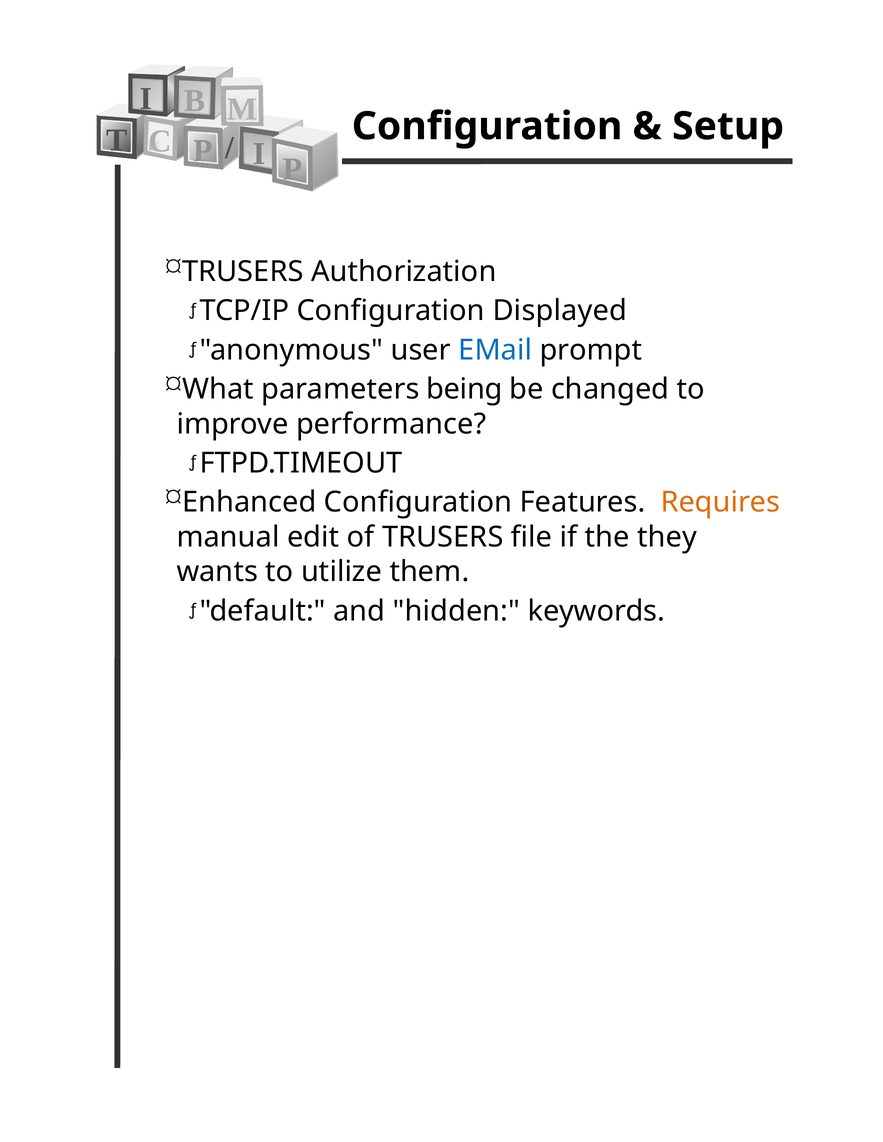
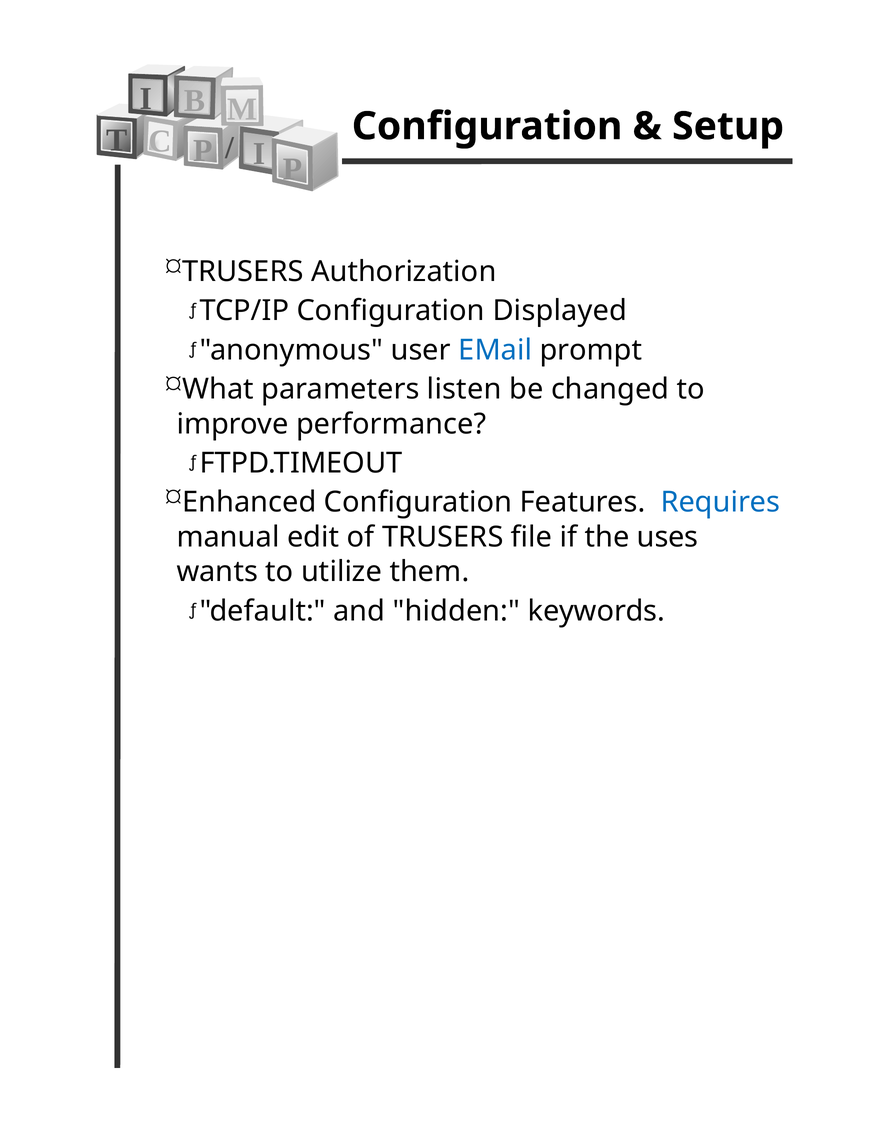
being: being -> listen (464, 389)
Requires colour: orange -> blue (720, 502)
they: they -> uses (667, 537)
